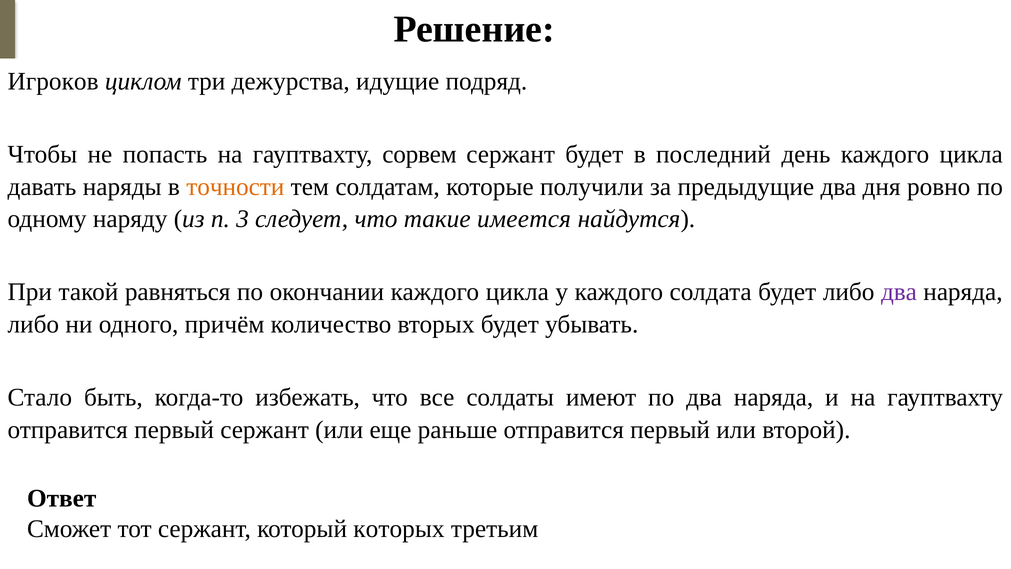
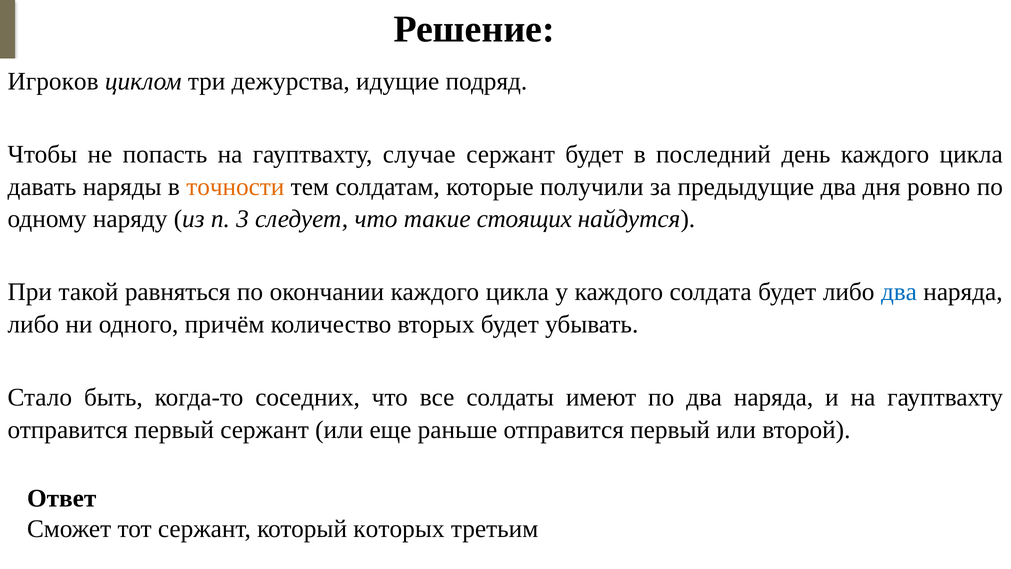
сорвем: сорвем -> случае (419, 154)
имеется: имеется -> стоящих (524, 219)
два colour: purple -> blue (899, 292)
избежать: избежать -> соседних (308, 397)
